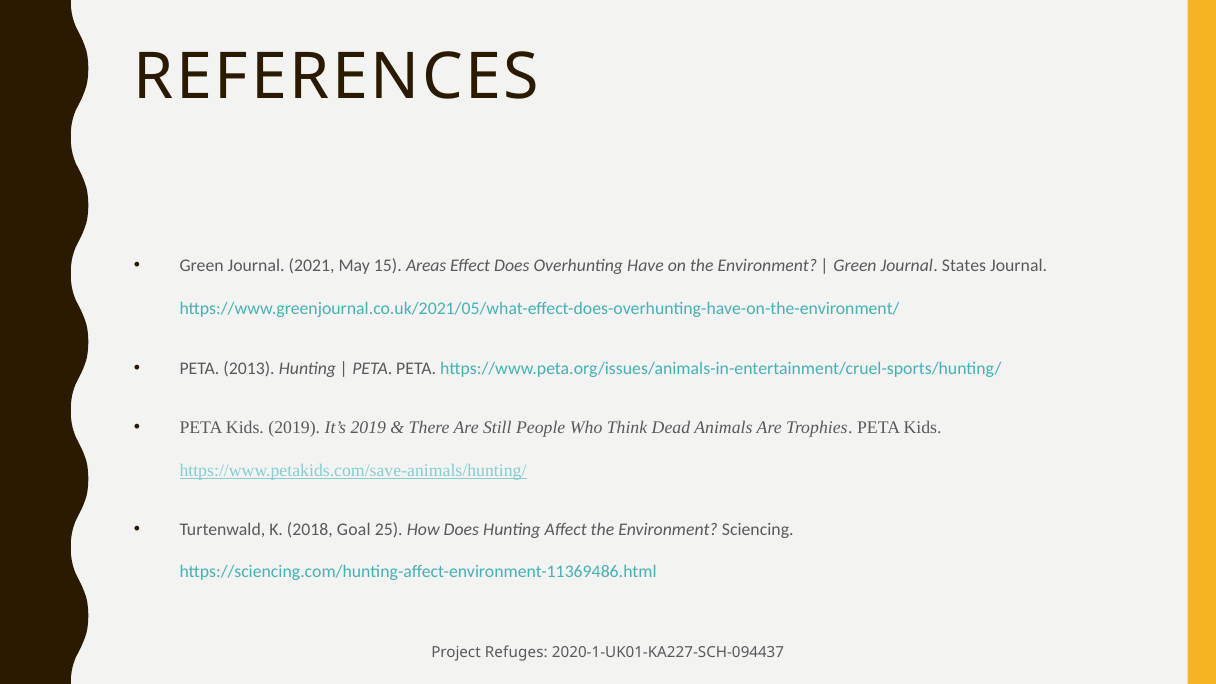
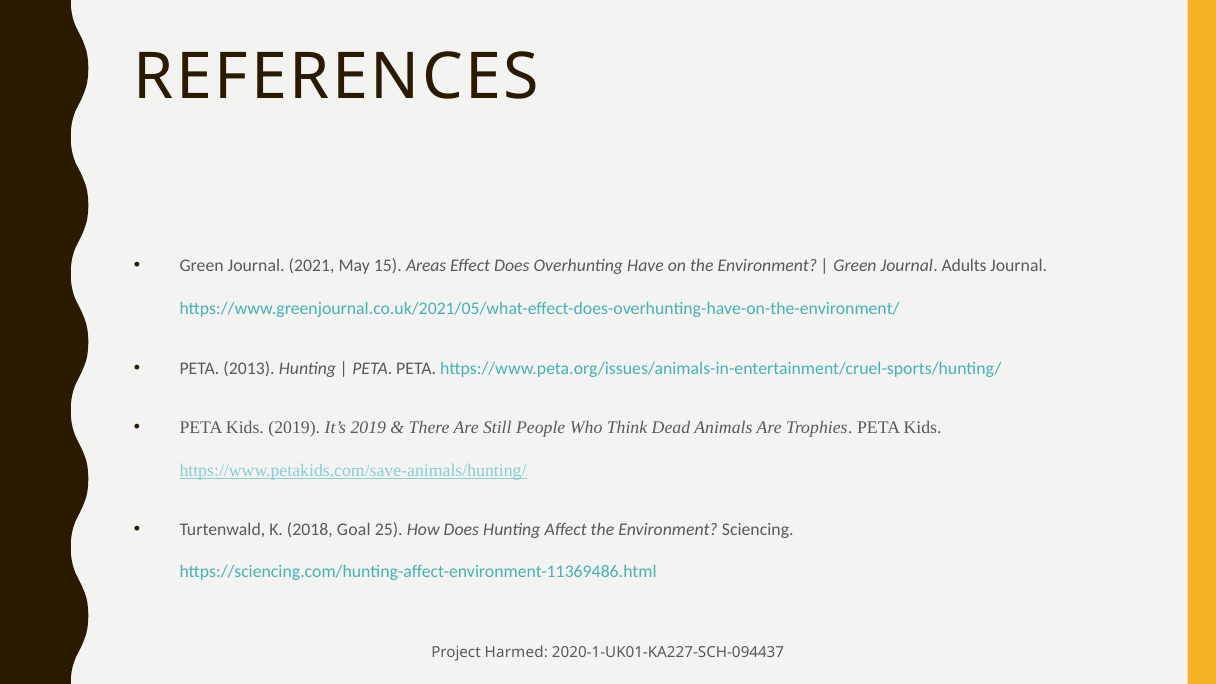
States: States -> Adults (964, 266)
Refuges: Refuges -> Harmed (516, 653)
